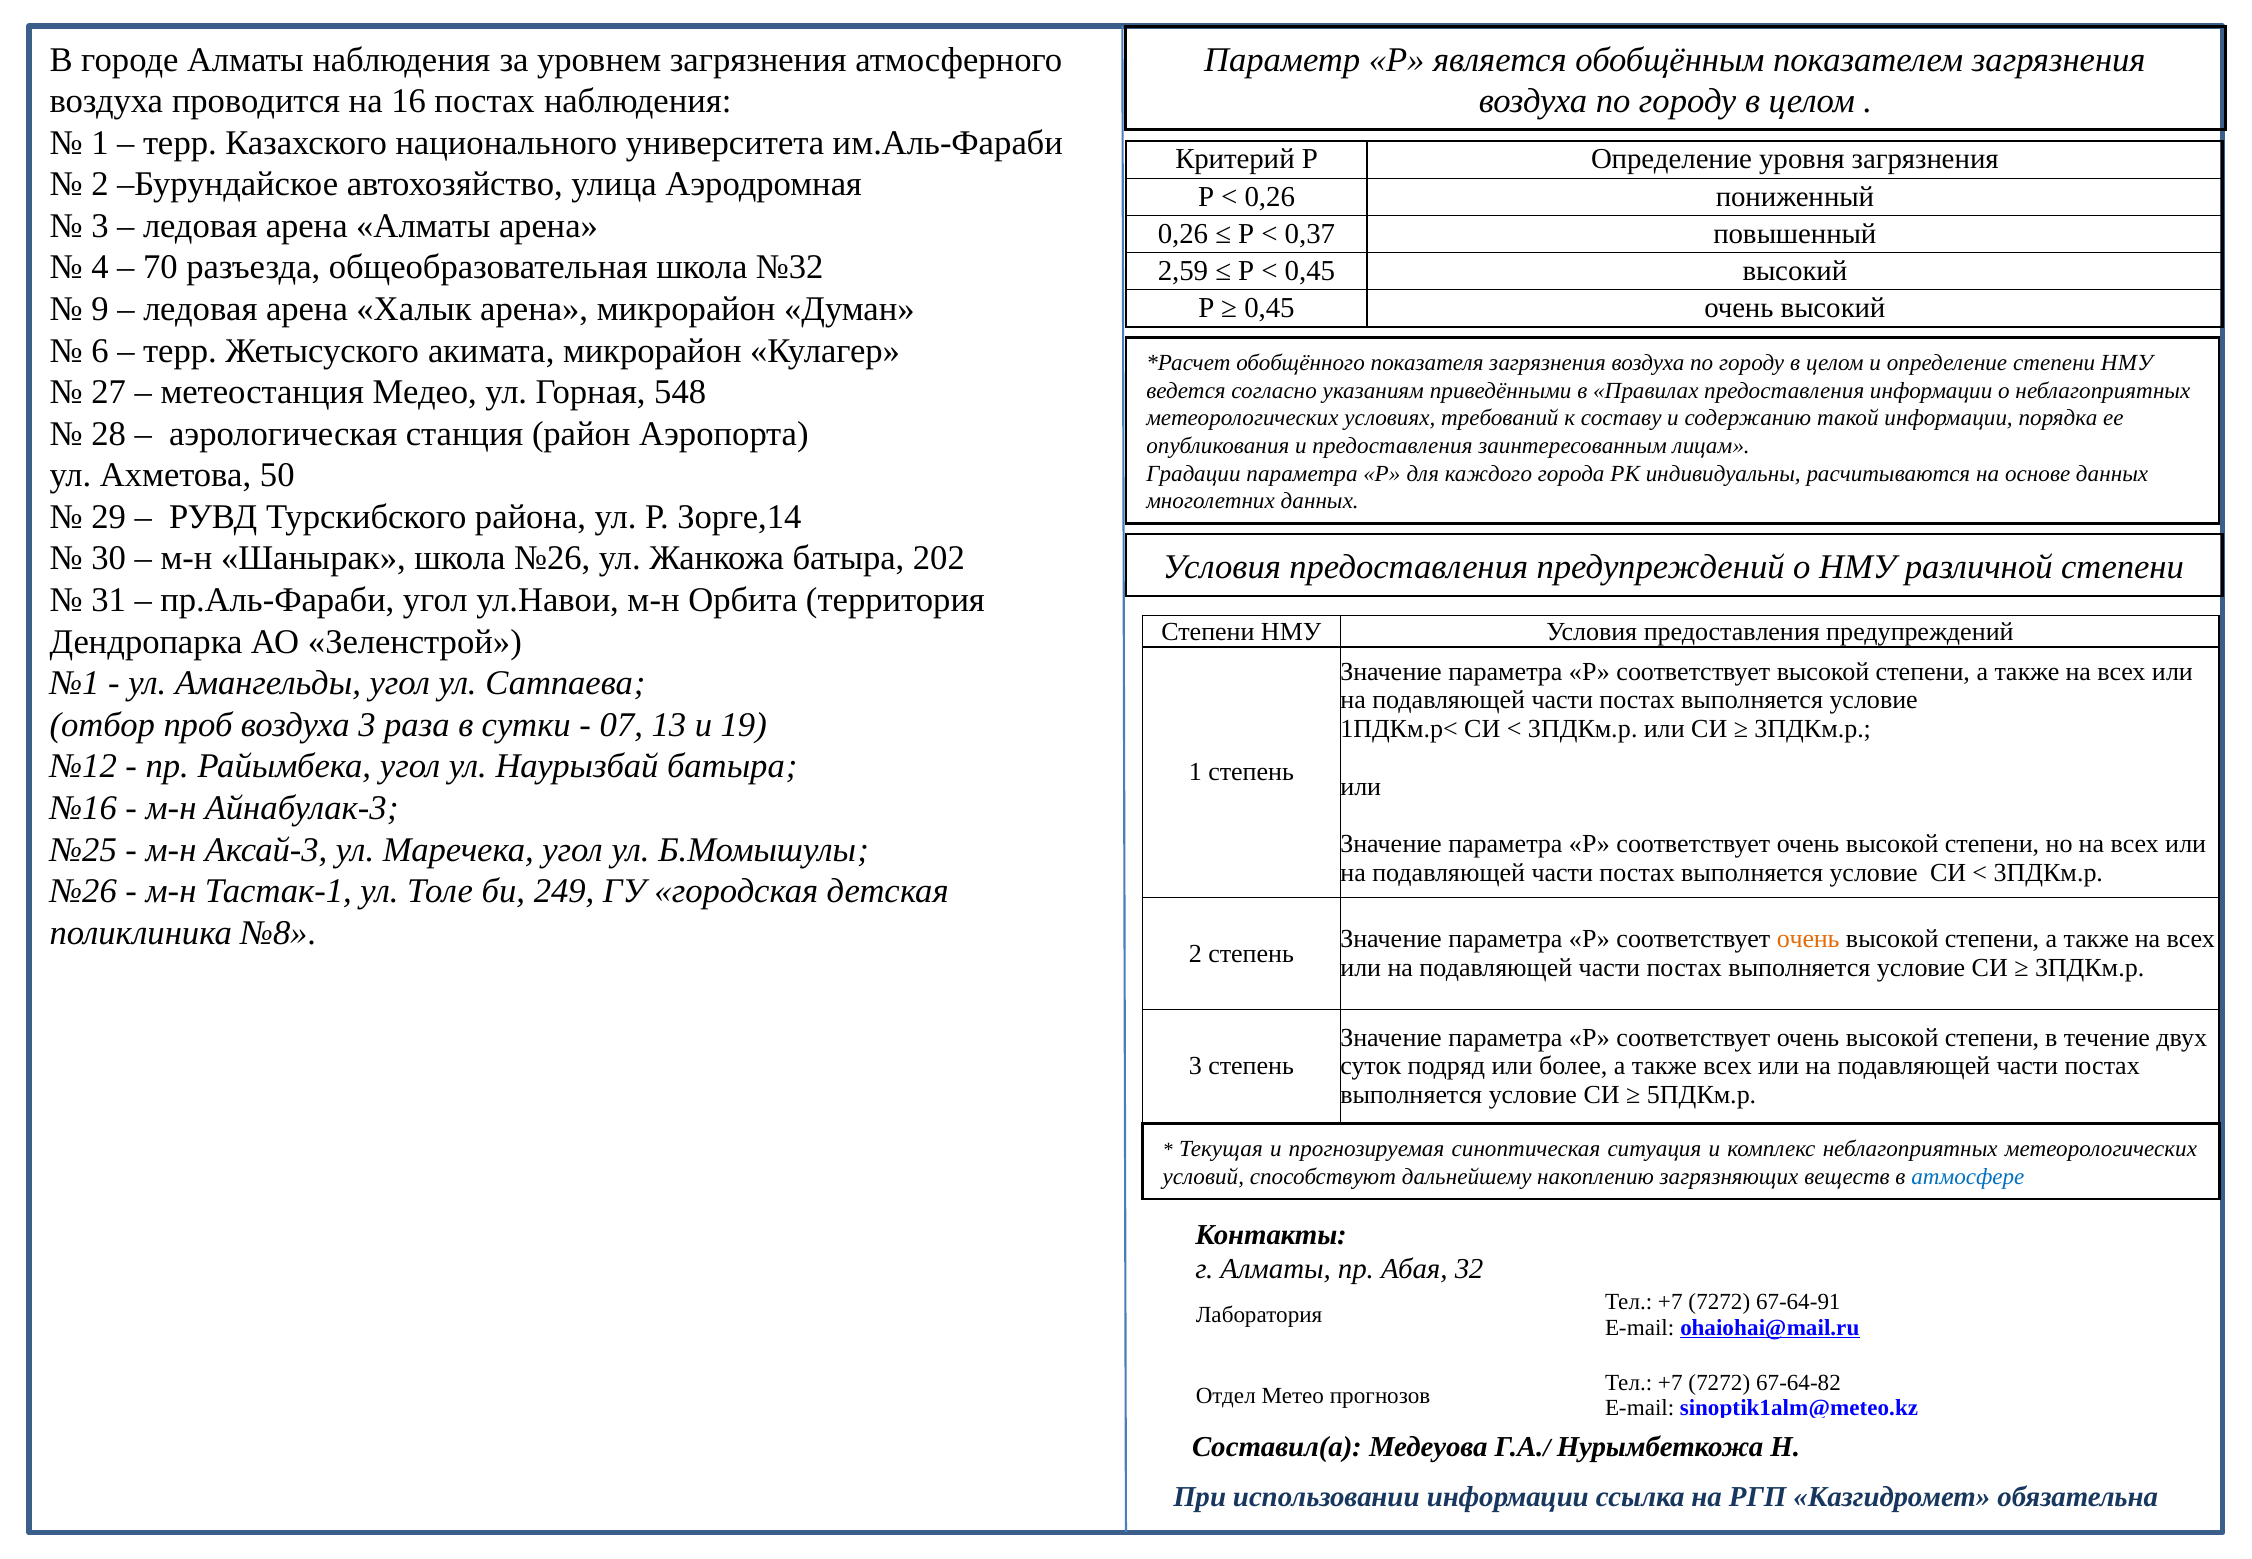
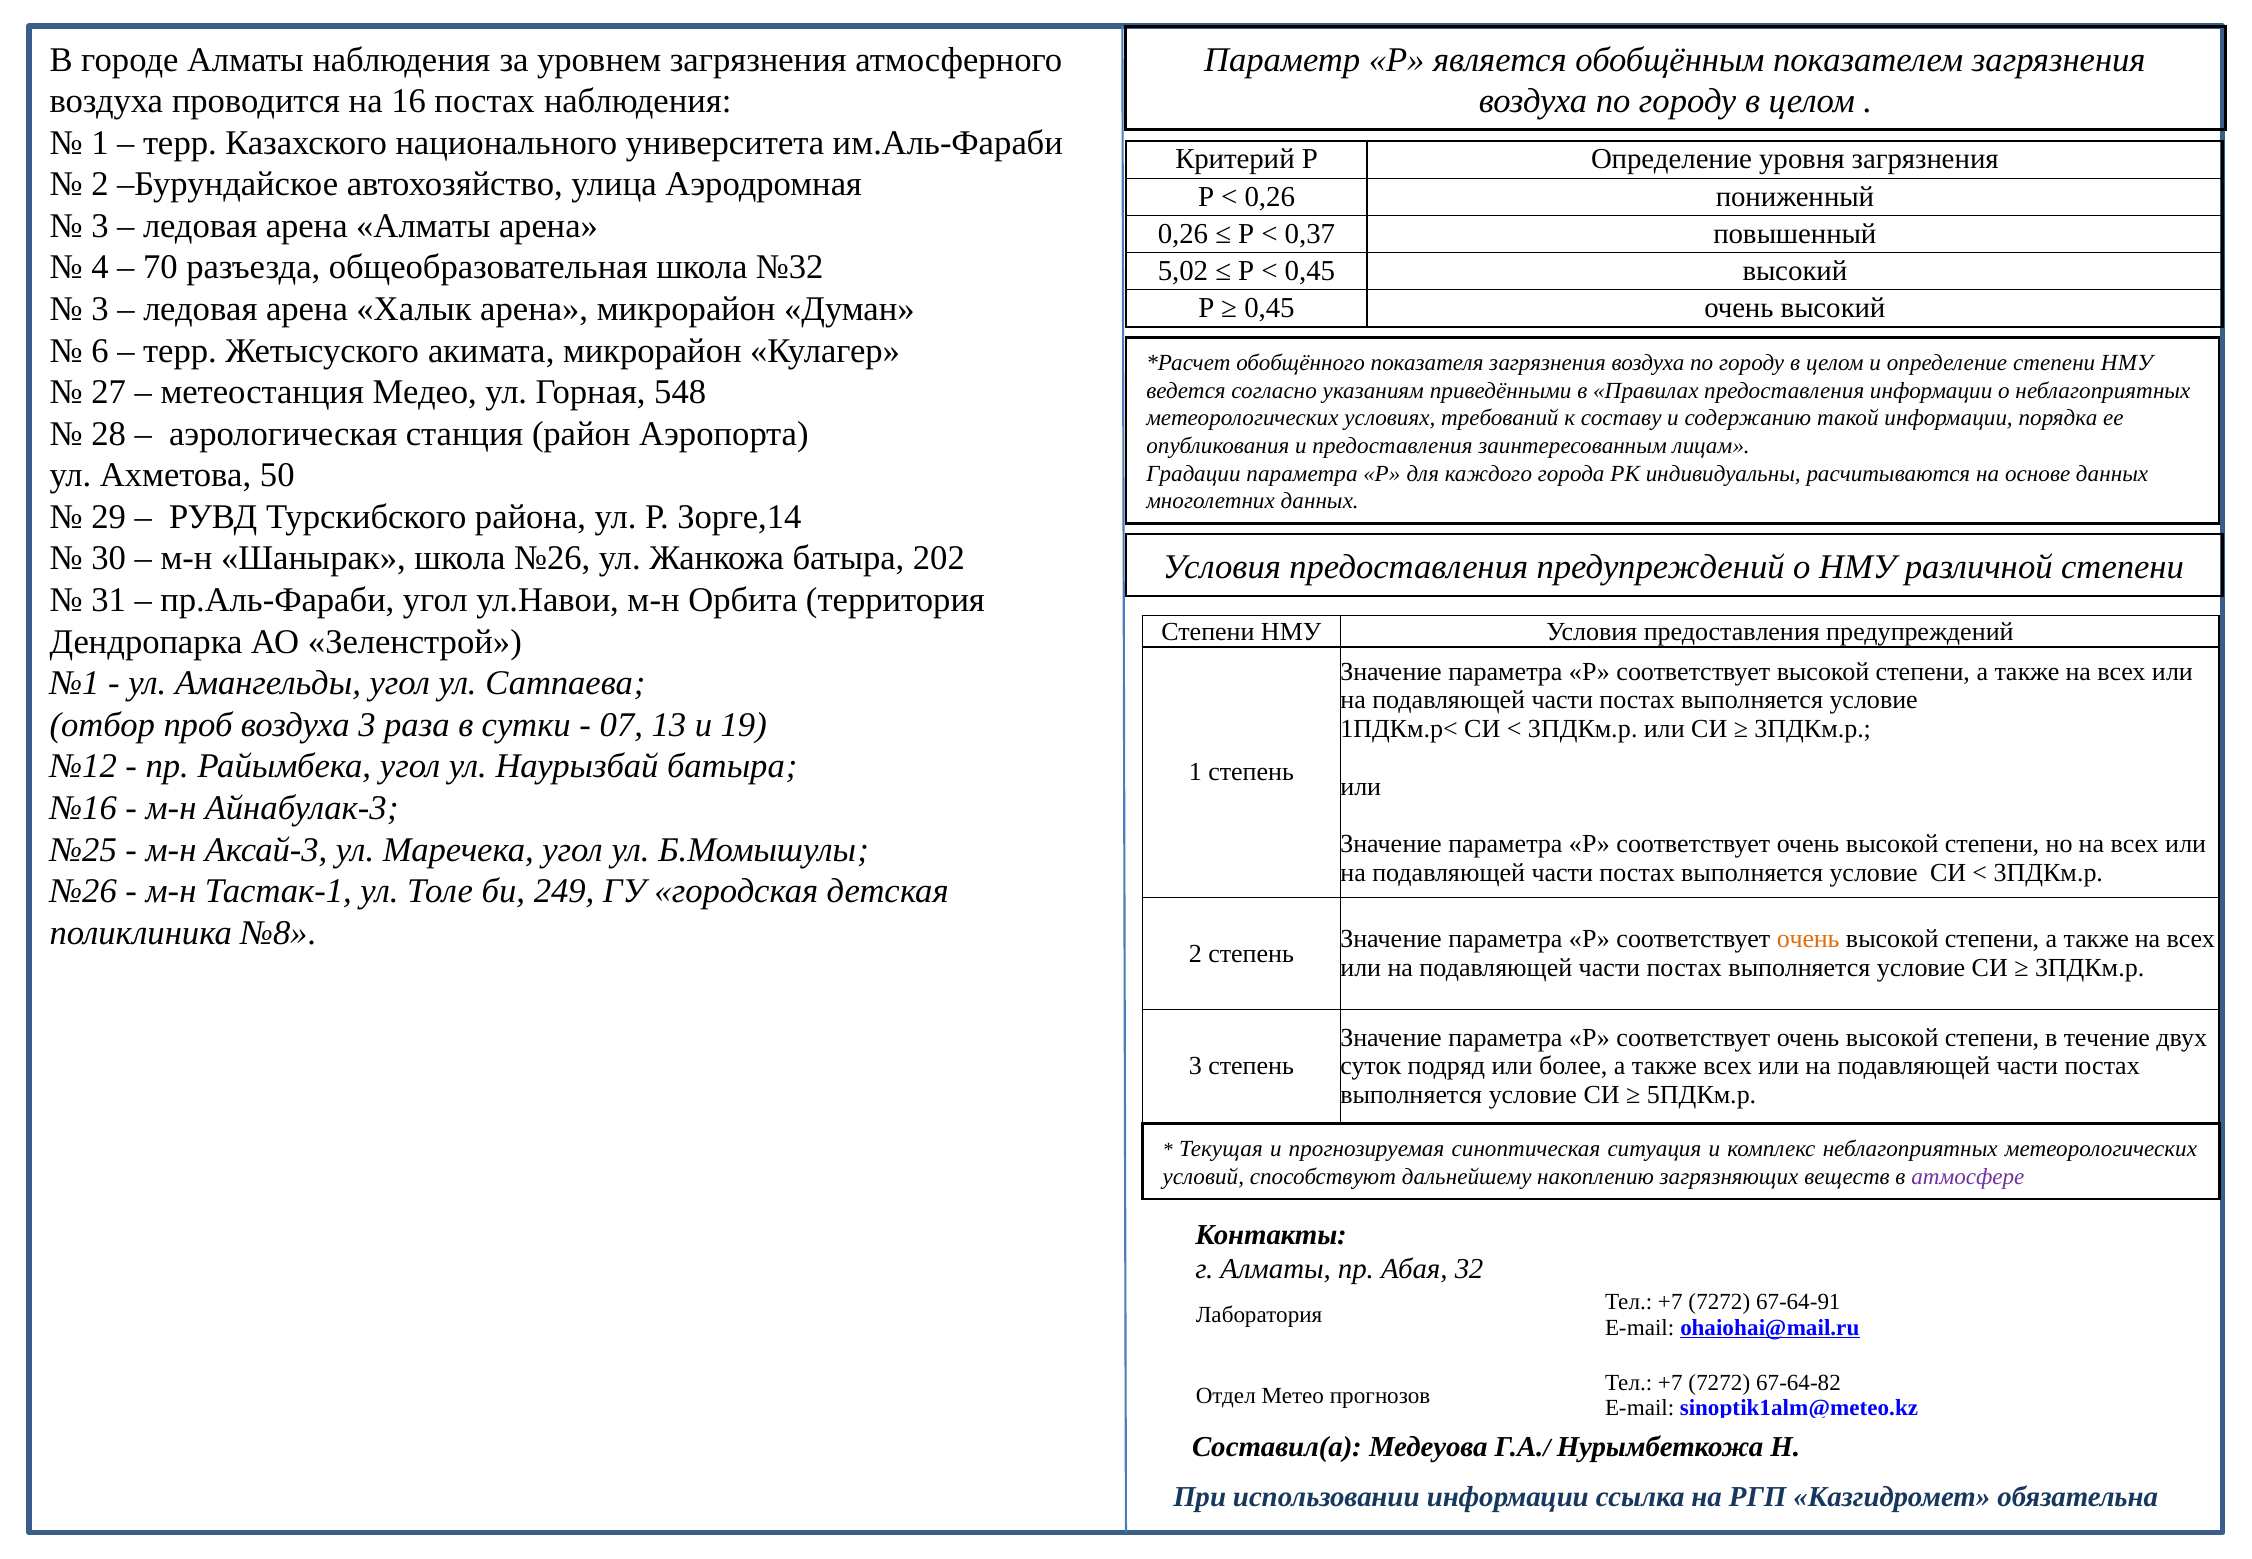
2,59: 2,59 -> 5,02 (1183, 271)
9: 9 -> 3 (100, 309)
атмосфере colour: blue -> purple (1968, 1177)
